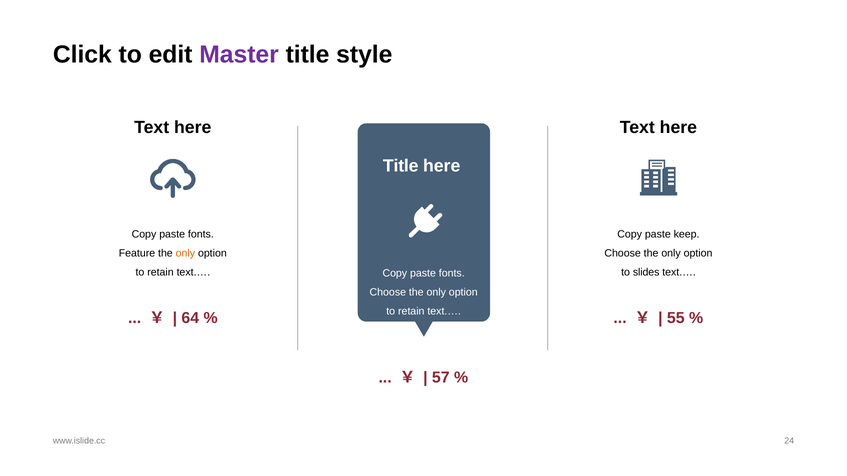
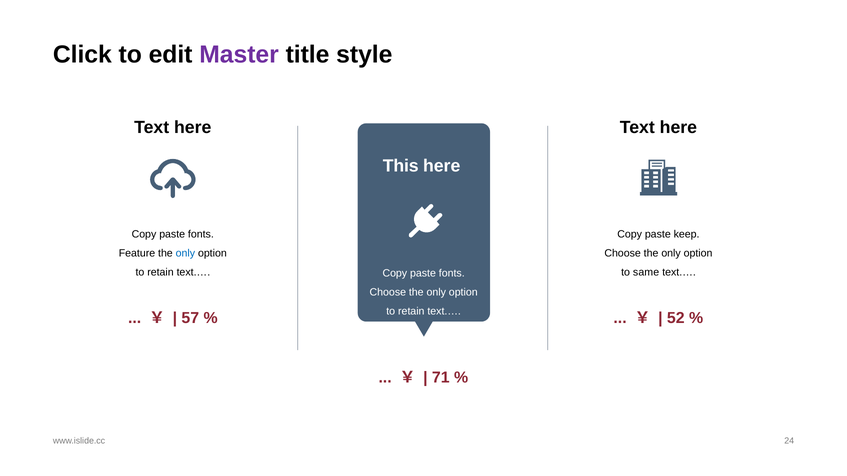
Title: Title -> This (401, 166)
only colour: orange -> blue (185, 254)
slides: slides -> same (646, 273)
64: 64 -> 57 (190, 318)
55: 55 -> 52 (676, 318)
57: 57 -> 71 (441, 378)
